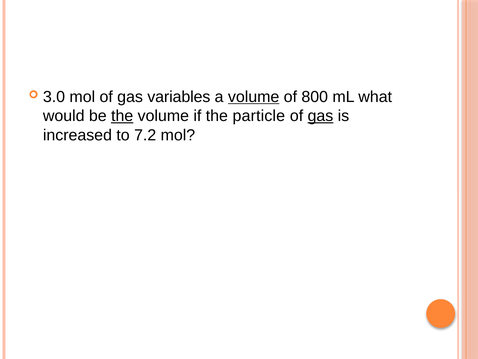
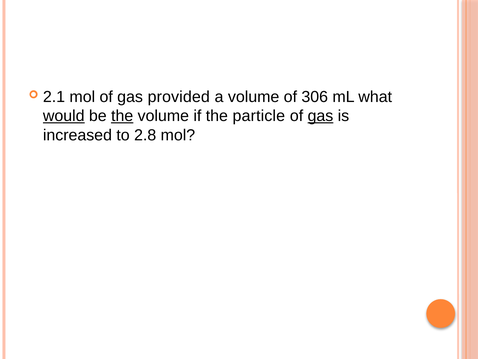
3.0: 3.0 -> 2.1 (54, 97)
variables: variables -> provided (179, 97)
volume underline: present -> none (254, 97)
800: 800 -> 306 (315, 97)
would underline: none -> present (64, 116)
7.2: 7.2 -> 2.8 (145, 135)
